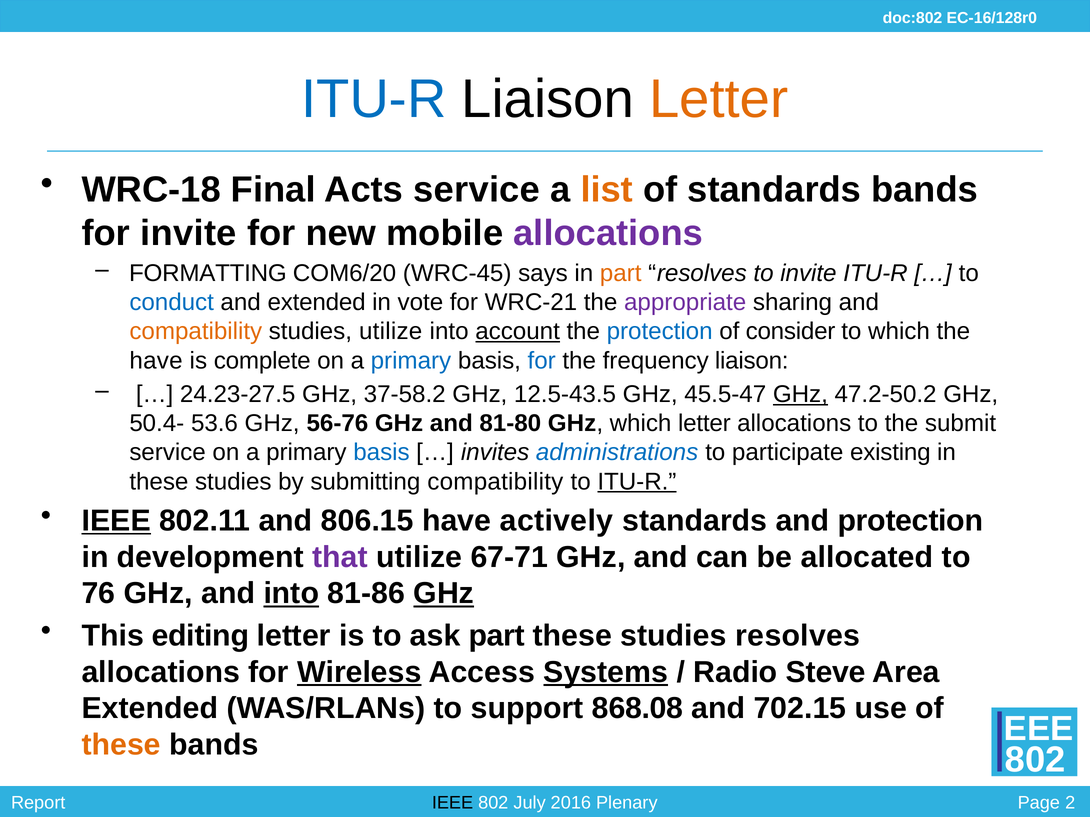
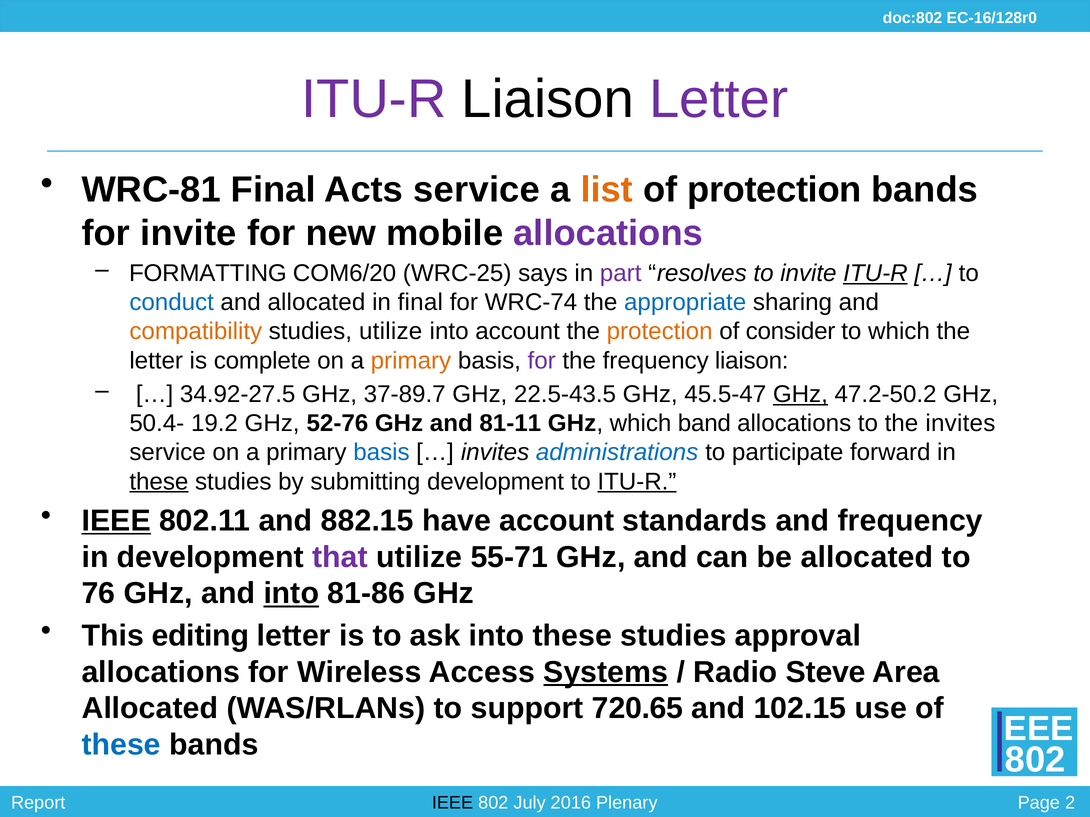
ITU-R colour: blue -> purple (374, 99)
Letter colour: orange -> purple (719, 99)
WRC-18: WRC-18 -> WRC-81 (151, 190)
of standards: standards -> protection (774, 190)
WRC-45: WRC-45 -> WRC-25 (457, 274)
part colour: orange -> purple (621, 274)
ITU-R underline: none -> present (875, 274)
and extended: extended -> allocated (316, 303)
in vote: vote -> final (420, 303)
WRC-21: WRC-21 -> WRC-74 (531, 303)
appropriate colour: purple -> blue (685, 303)
account underline: present -> none (518, 332)
protection colour: blue -> orange (660, 332)
have: have -> letter (156, 361)
primary colour: blue -> orange (411, 361)
for colour: blue -> purple (542, 361)
24.23-27.5: 24.23-27.5 -> 34.92-27.5 (238, 395)
37-58.2: 37-58.2 -> 37-89.7 (405, 395)
12.5-43.5: 12.5-43.5 -> 22.5-43.5 (565, 395)
53.6: 53.6 -> 19.2 (214, 424)
56-76: 56-76 -> 52-76 (337, 424)
81-80: 81-80 -> 81-11 (510, 424)
which letter: letter -> band (704, 424)
the submit: submit -> invites (960, 424)
existing: existing -> forward (890, 453)
these underline: none -> present (159, 482)
submitting compatibility: compatibility -> development (496, 482)
806.15: 806.15 -> 882.15 (367, 521)
have actively: actively -> account (557, 521)
and protection: protection -> frequency (910, 521)
67-71: 67-71 -> 55-71 (509, 557)
GHz underline: present -> none (444, 594)
ask part: part -> into (497, 636)
studies resolves: resolves -> approval (798, 636)
Wireless underline: present -> none (359, 672)
Extended: Extended -> Allocated (150, 709)
868.08: 868.08 -> 720.65 (638, 709)
702.15: 702.15 -> 102.15 (800, 709)
these colour: orange -> blue (121, 745)
